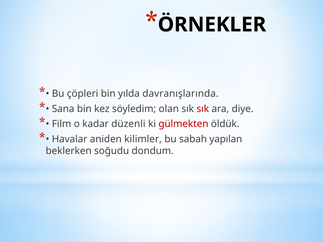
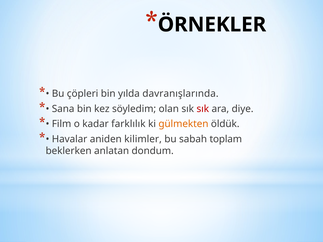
düzenli: düzenli -> farklılık (128, 124)
gülmekten colour: red -> orange (183, 124)
yapılan: yapılan -> toplam (226, 139)
soğudu: soğudu -> anlatan (112, 151)
